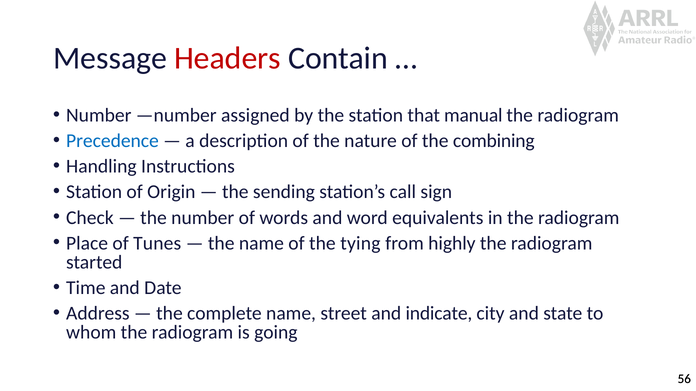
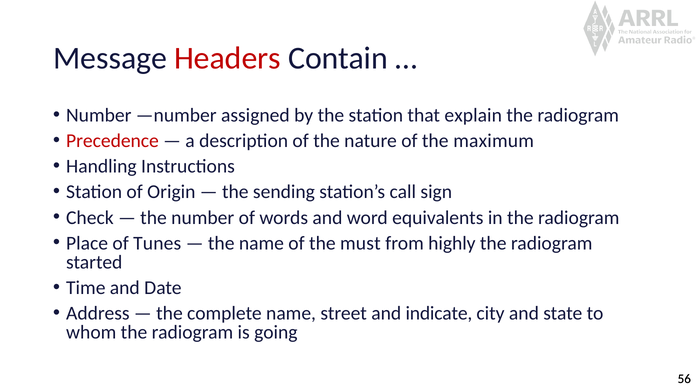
manual: manual -> explain (473, 116)
Precedence colour: blue -> red (112, 141)
combining: combining -> maximum (494, 141)
tying: tying -> must (360, 243)
